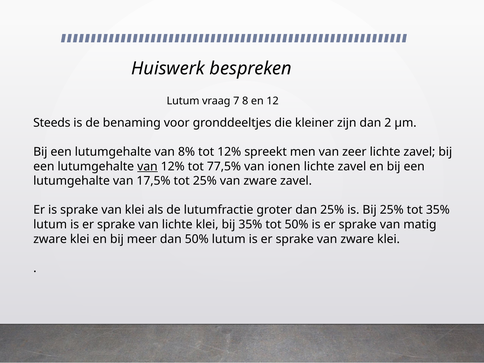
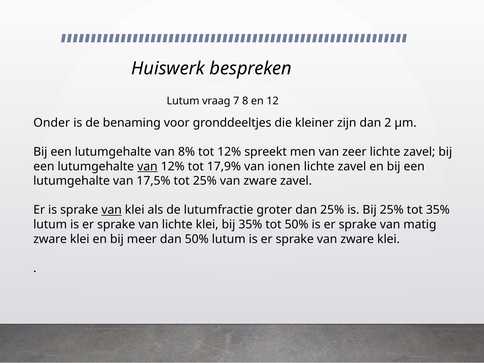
Steeds: Steeds -> Onder (52, 123)
77,5%: 77,5% -> 17,9% (224, 166)
van underline: none -> present (112, 210)
